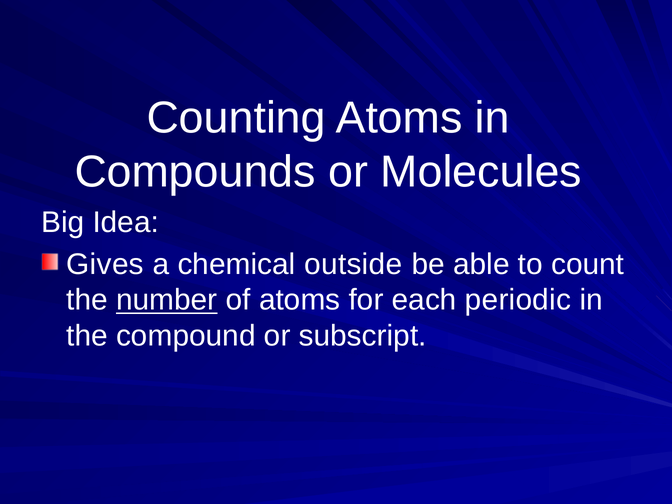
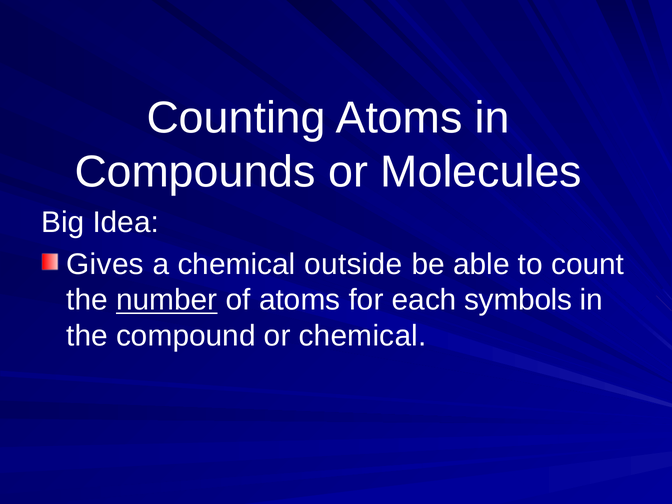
periodic: periodic -> symbols (518, 300)
or subscript: subscript -> chemical (363, 336)
